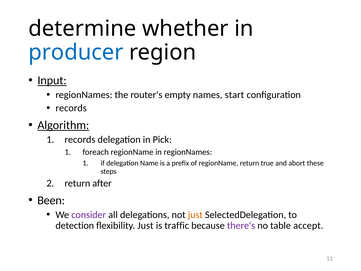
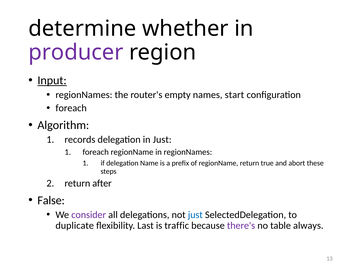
producer colour: blue -> purple (76, 52)
records: records -> foreach (71, 108)
Algorithm underline: present -> none (63, 125)
in Pick: Pick -> Just (162, 139)
Been: Been -> False (51, 200)
just colour: orange -> blue (195, 215)
detection: detection -> duplicate (75, 225)
flexibility Just: Just -> Last (145, 225)
accept: accept -> always (308, 225)
